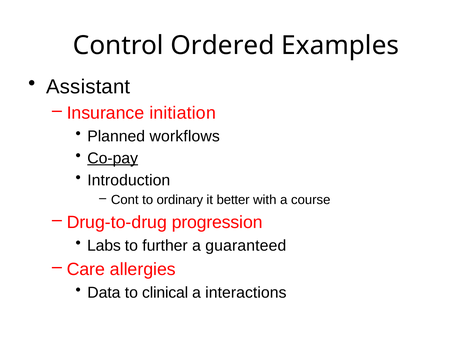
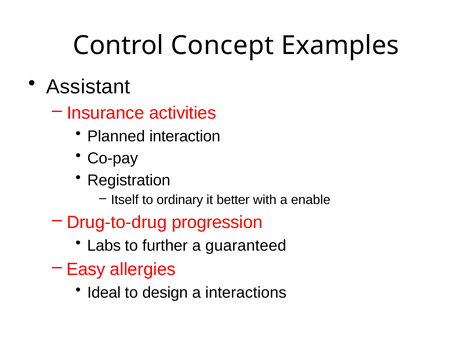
Ordered: Ordered -> Concept (222, 45)
initiation: initiation -> activities (183, 113)
workflows: workflows -> interaction (185, 136)
Co-pay underline: present -> none (113, 158)
Introduction: Introduction -> Registration (129, 180)
Cont: Cont -> Itself (125, 200)
course: course -> enable (311, 200)
Care: Care -> Easy (86, 269)
Data: Data -> Ideal (104, 293)
clinical: clinical -> design (165, 293)
